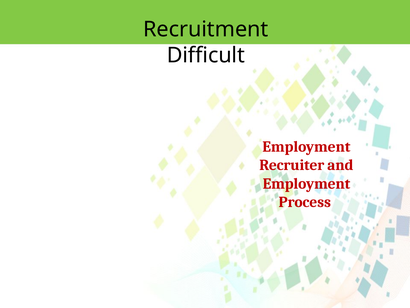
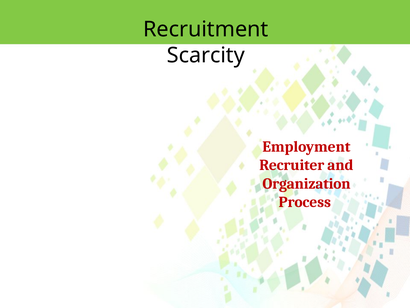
Difficult: Difficult -> Scarcity (206, 55)
Employment: Employment -> Organization (307, 183)
